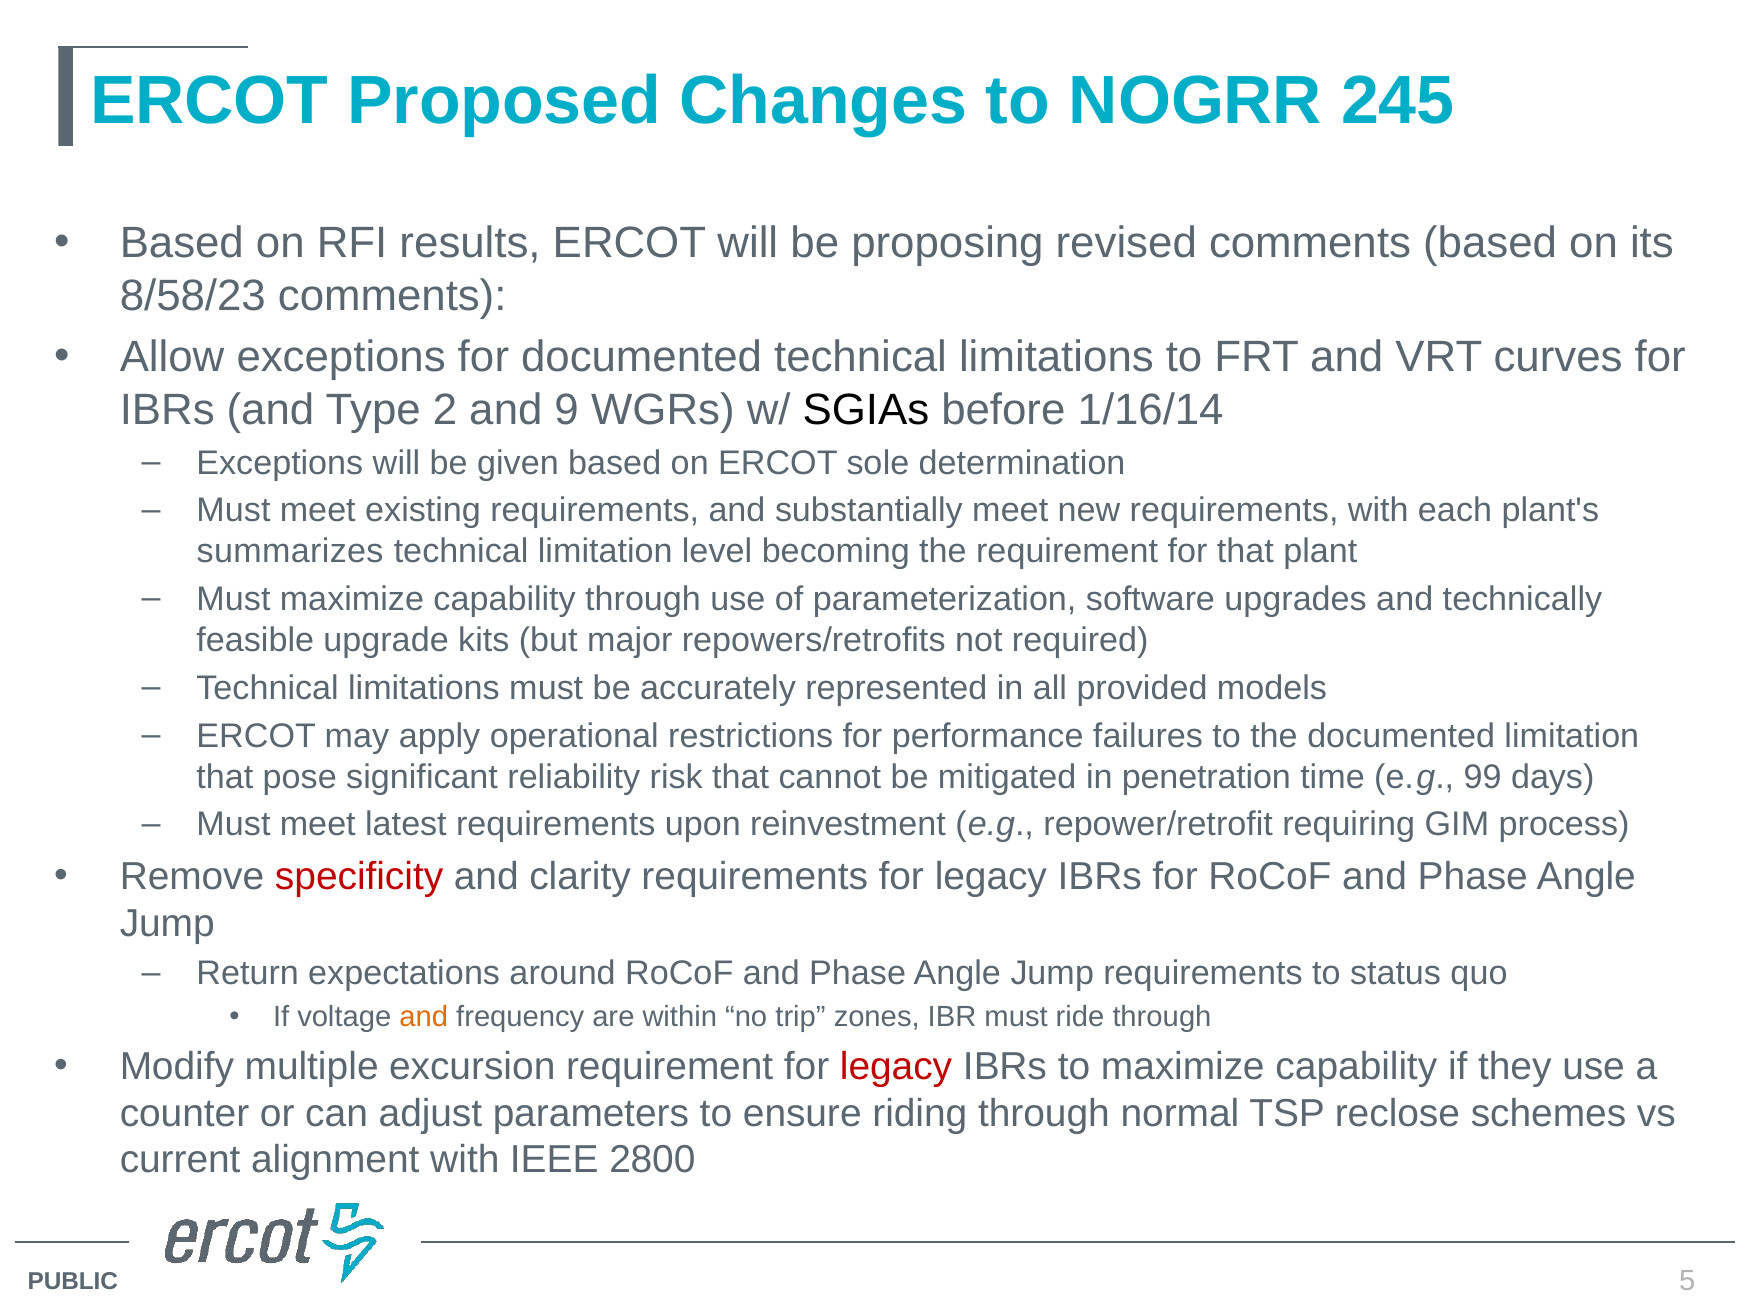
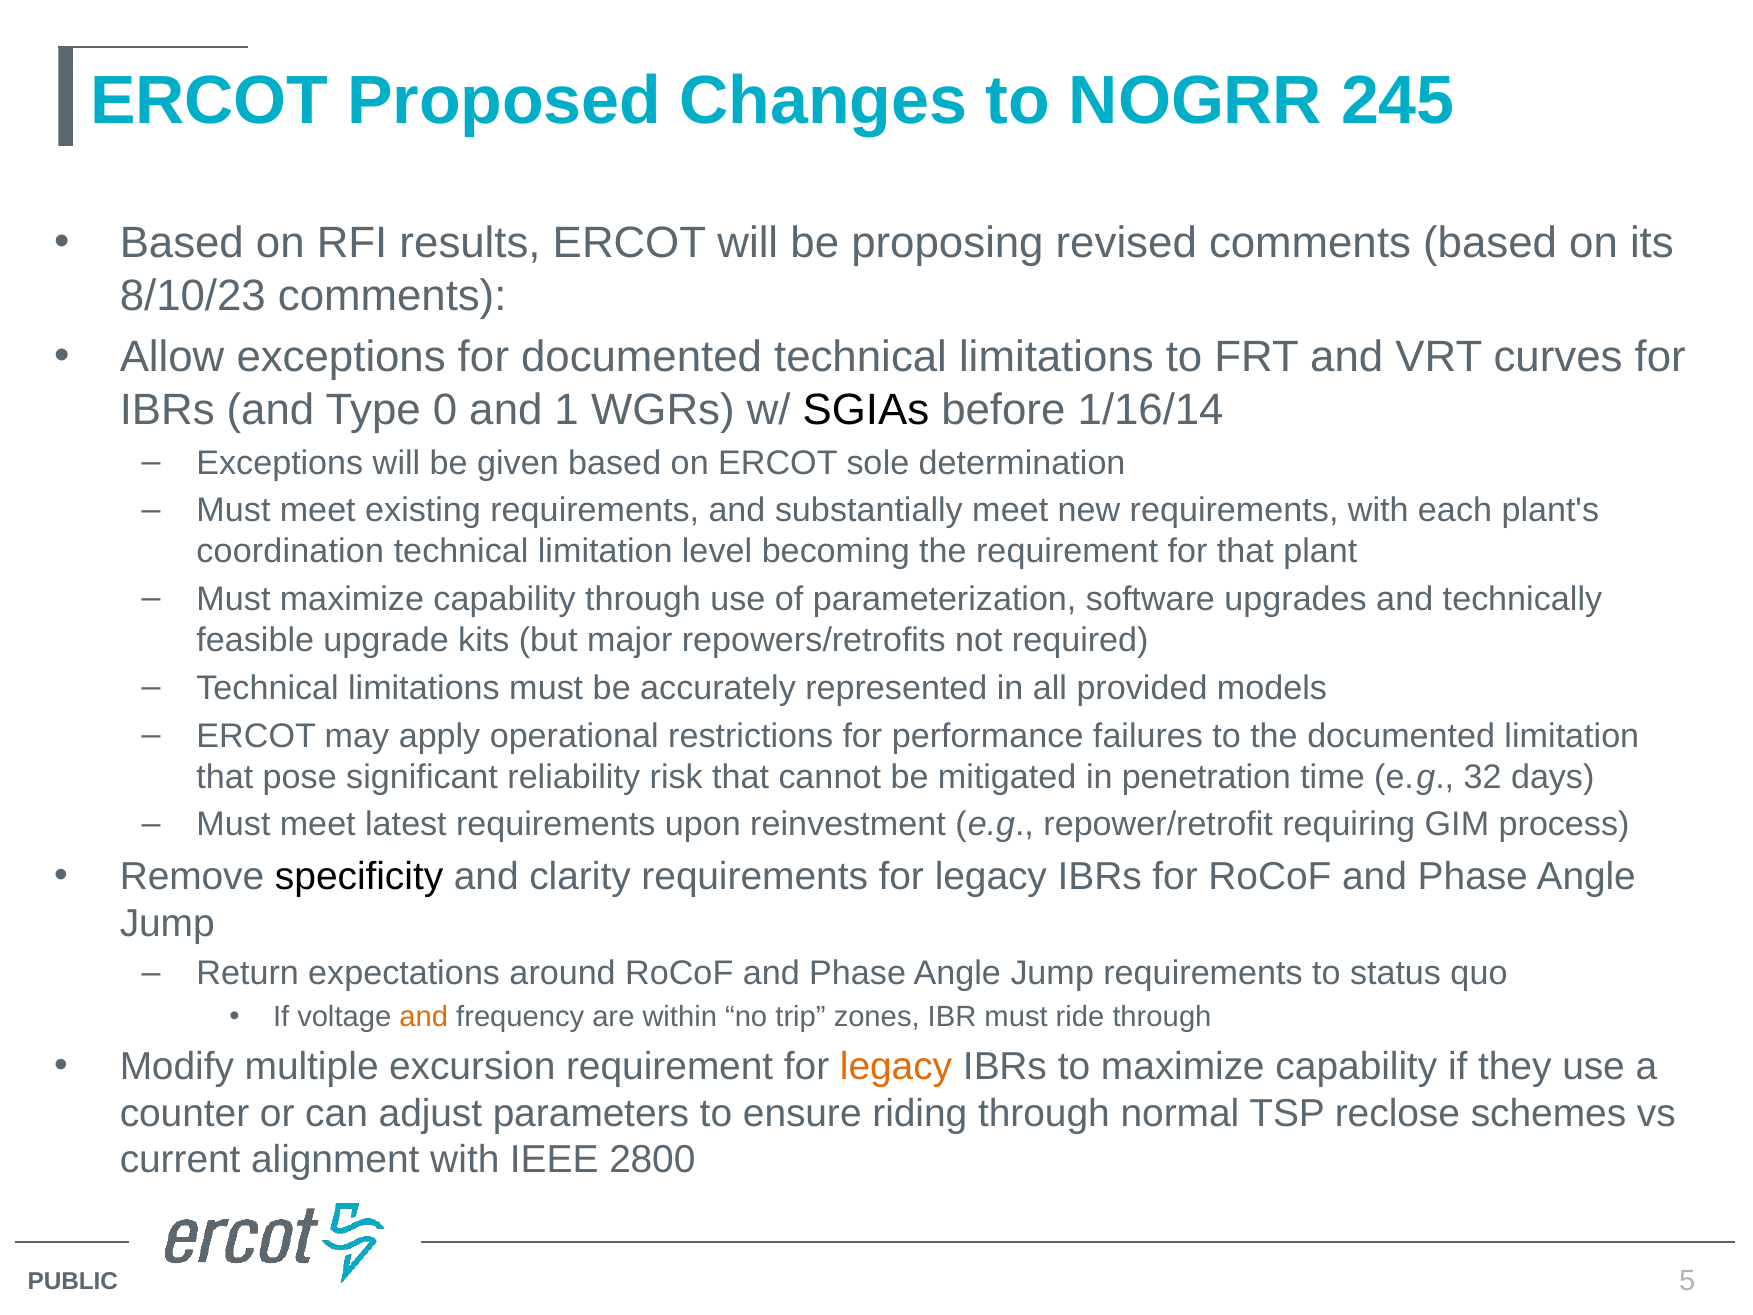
8/58/23: 8/58/23 -> 8/10/23 (193, 296)
2: 2 -> 0 (445, 410)
9: 9 -> 1 (567, 410)
summarizes: summarizes -> coordination (290, 552)
99: 99 -> 32 (1483, 777)
specificity colour: red -> black (359, 876)
legacy colour: red -> orange (896, 1066)
